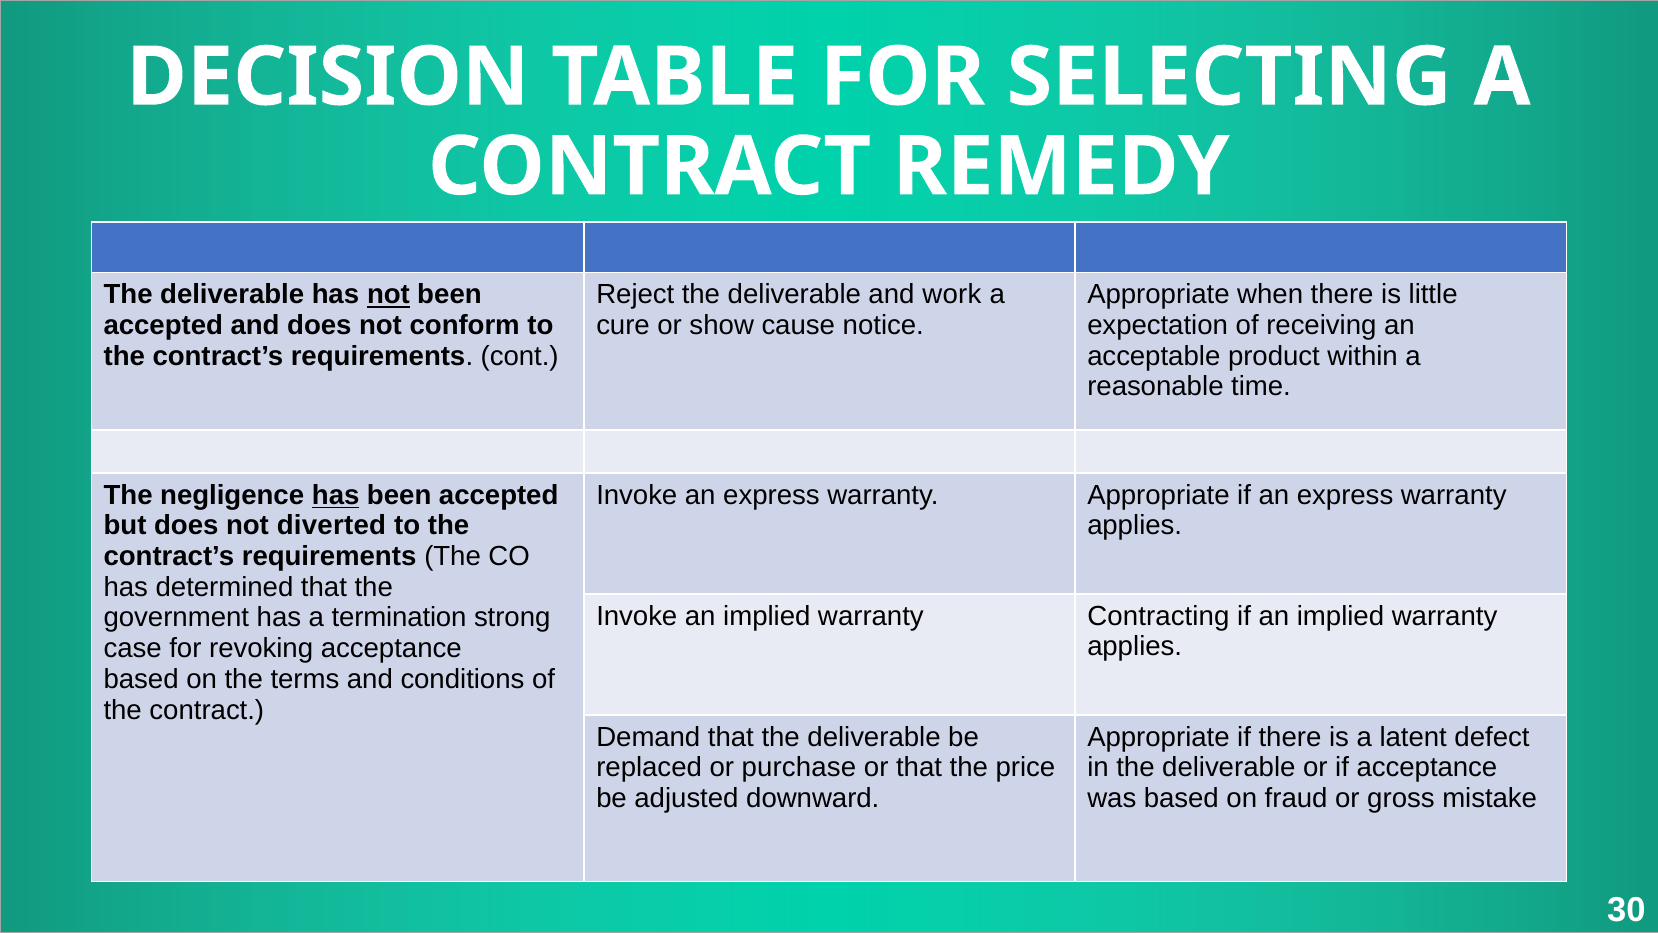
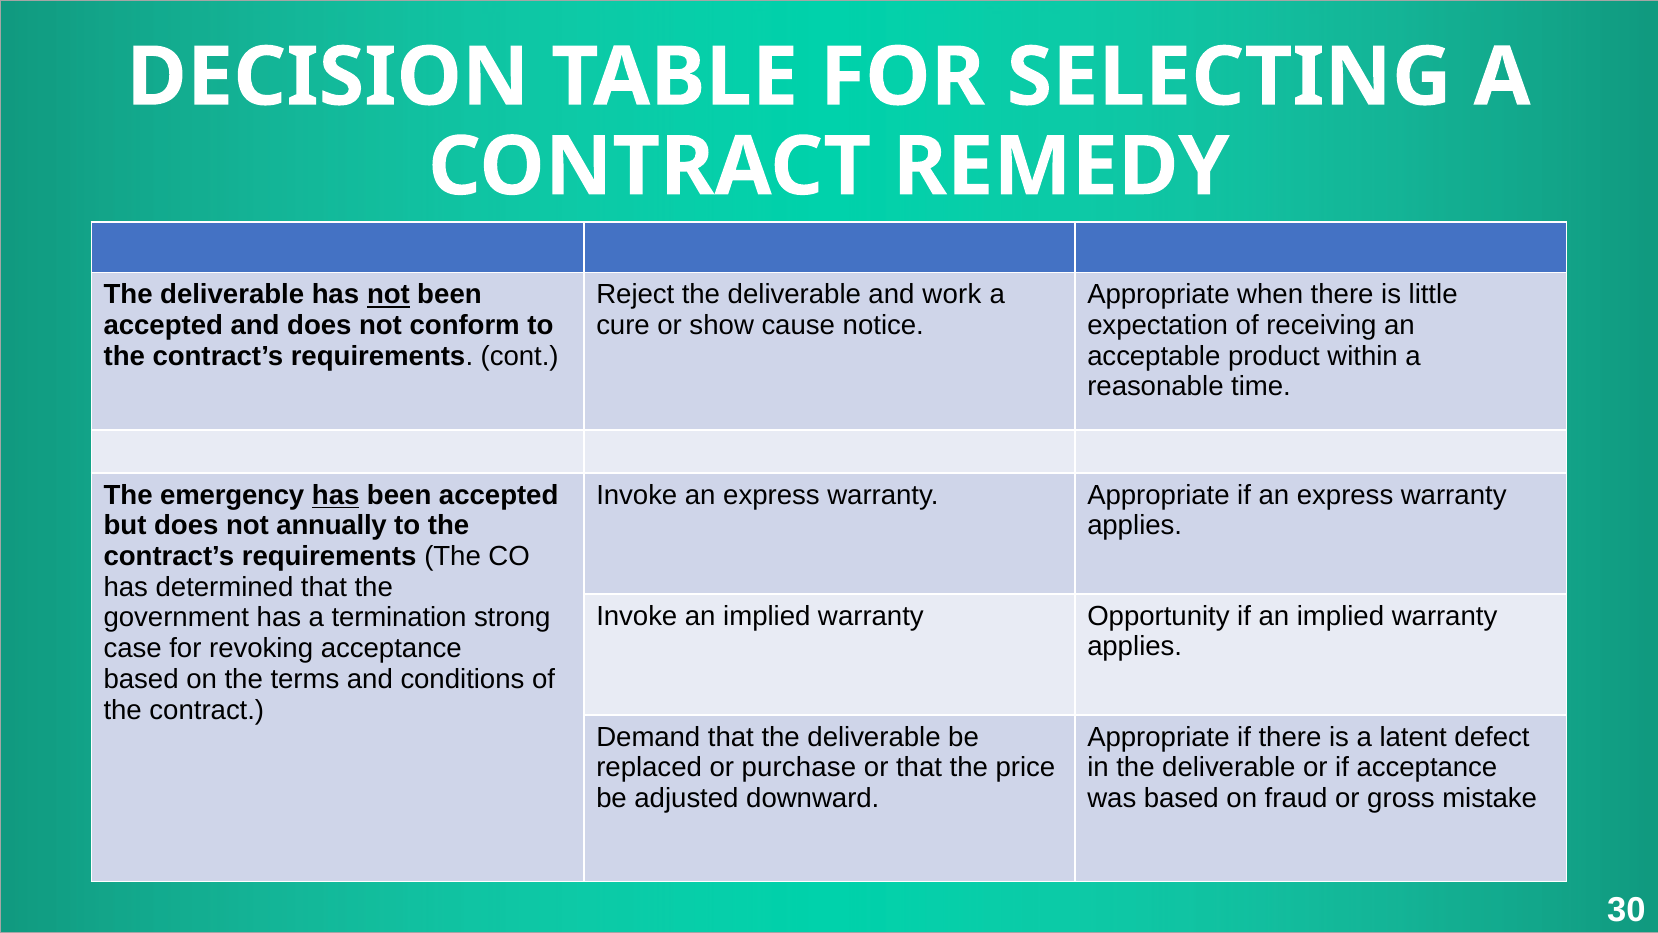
negligence: negligence -> emergency (232, 495)
diverted: diverted -> annually (332, 526)
Contracting: Contracting -> Opportunity (1158, 616)
